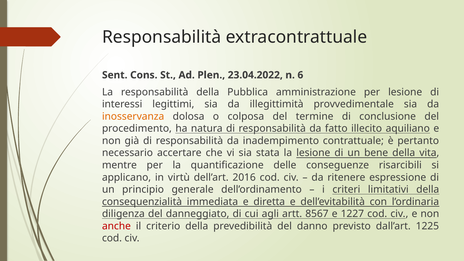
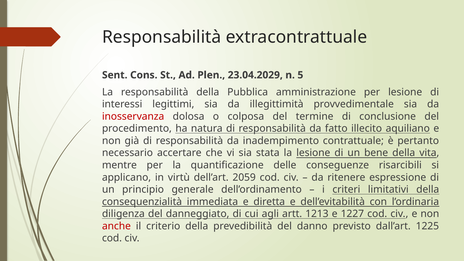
23.04.2022: 23.04.2022 -> 23.04.2029 (255, 75)
6: 6 -> 5 (300, 75)
inosservanza colour: orange -> red (133, 116)
2016: 2016 -> 2059 (244, 177)
8567: 8567 -> 1213 (317, 214)
